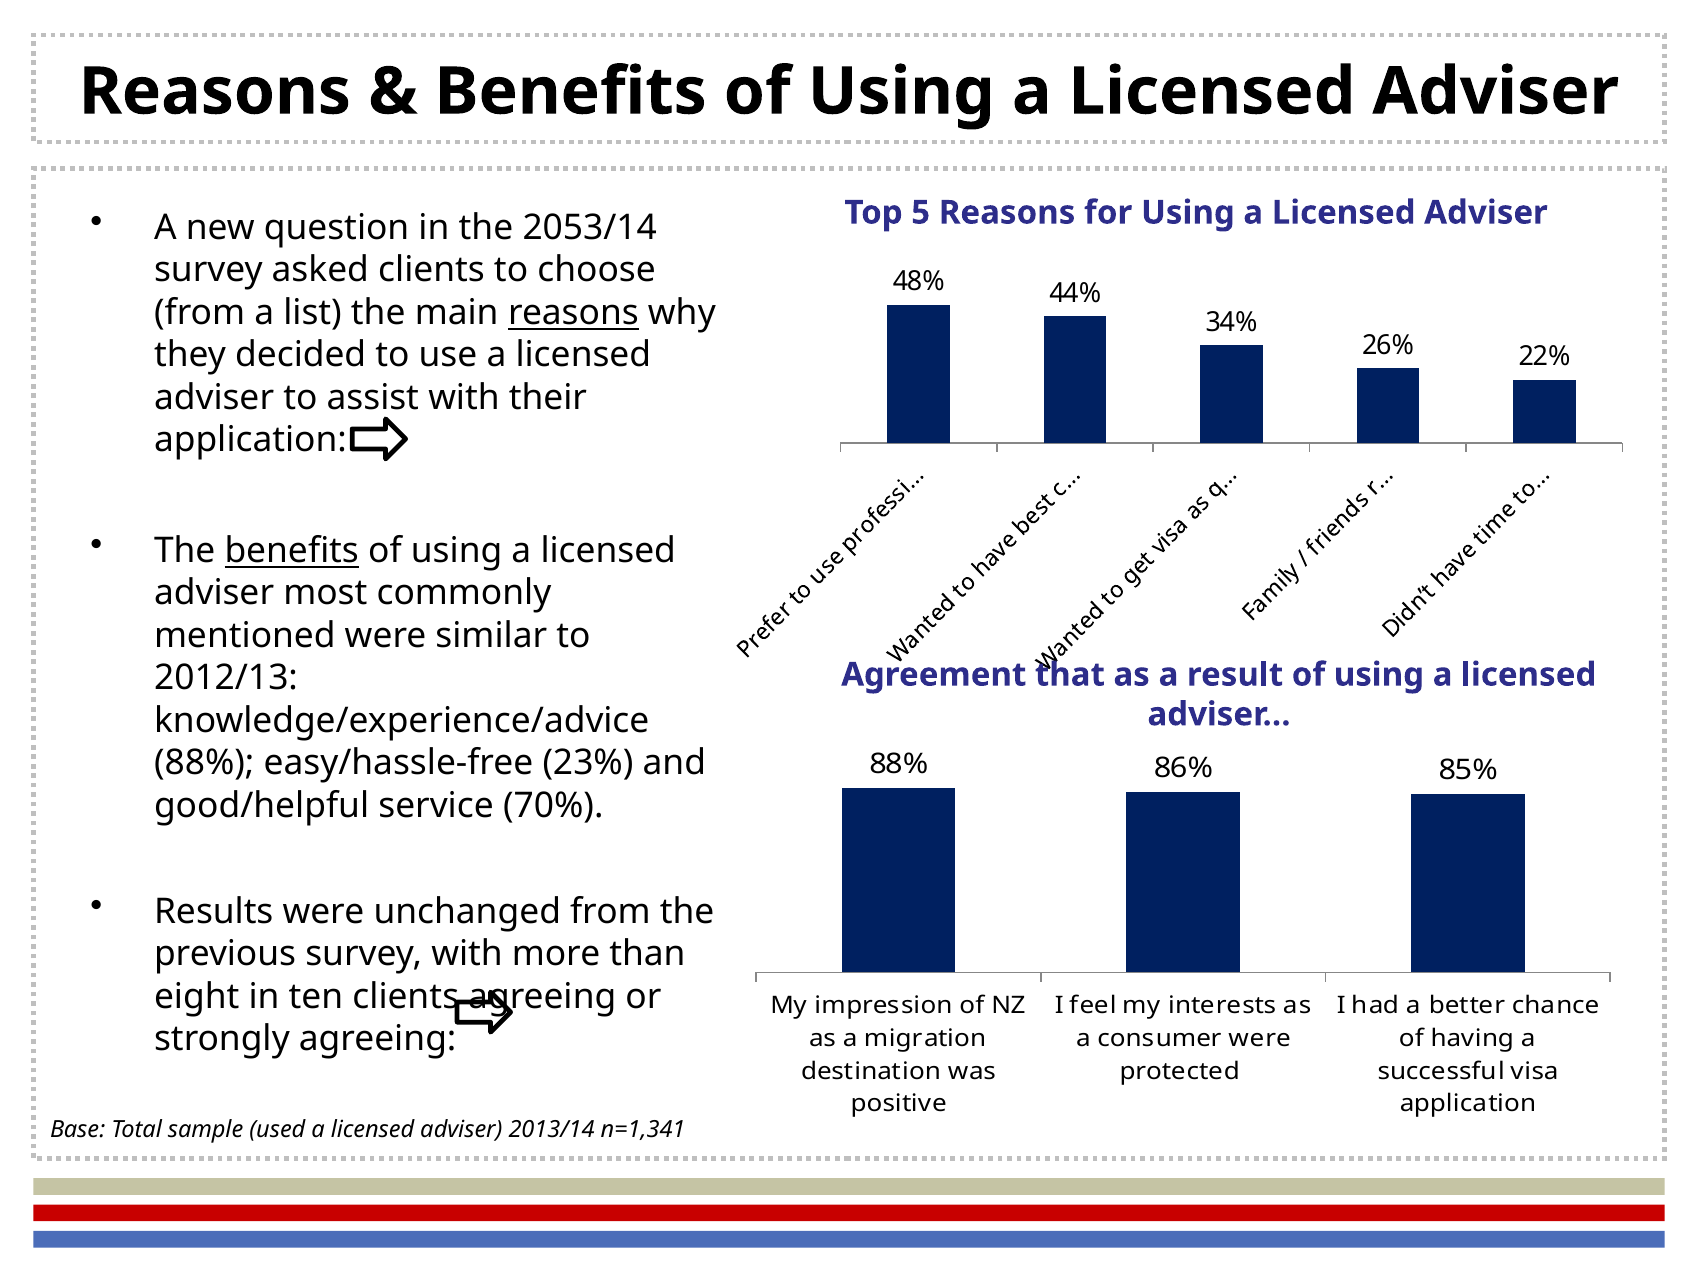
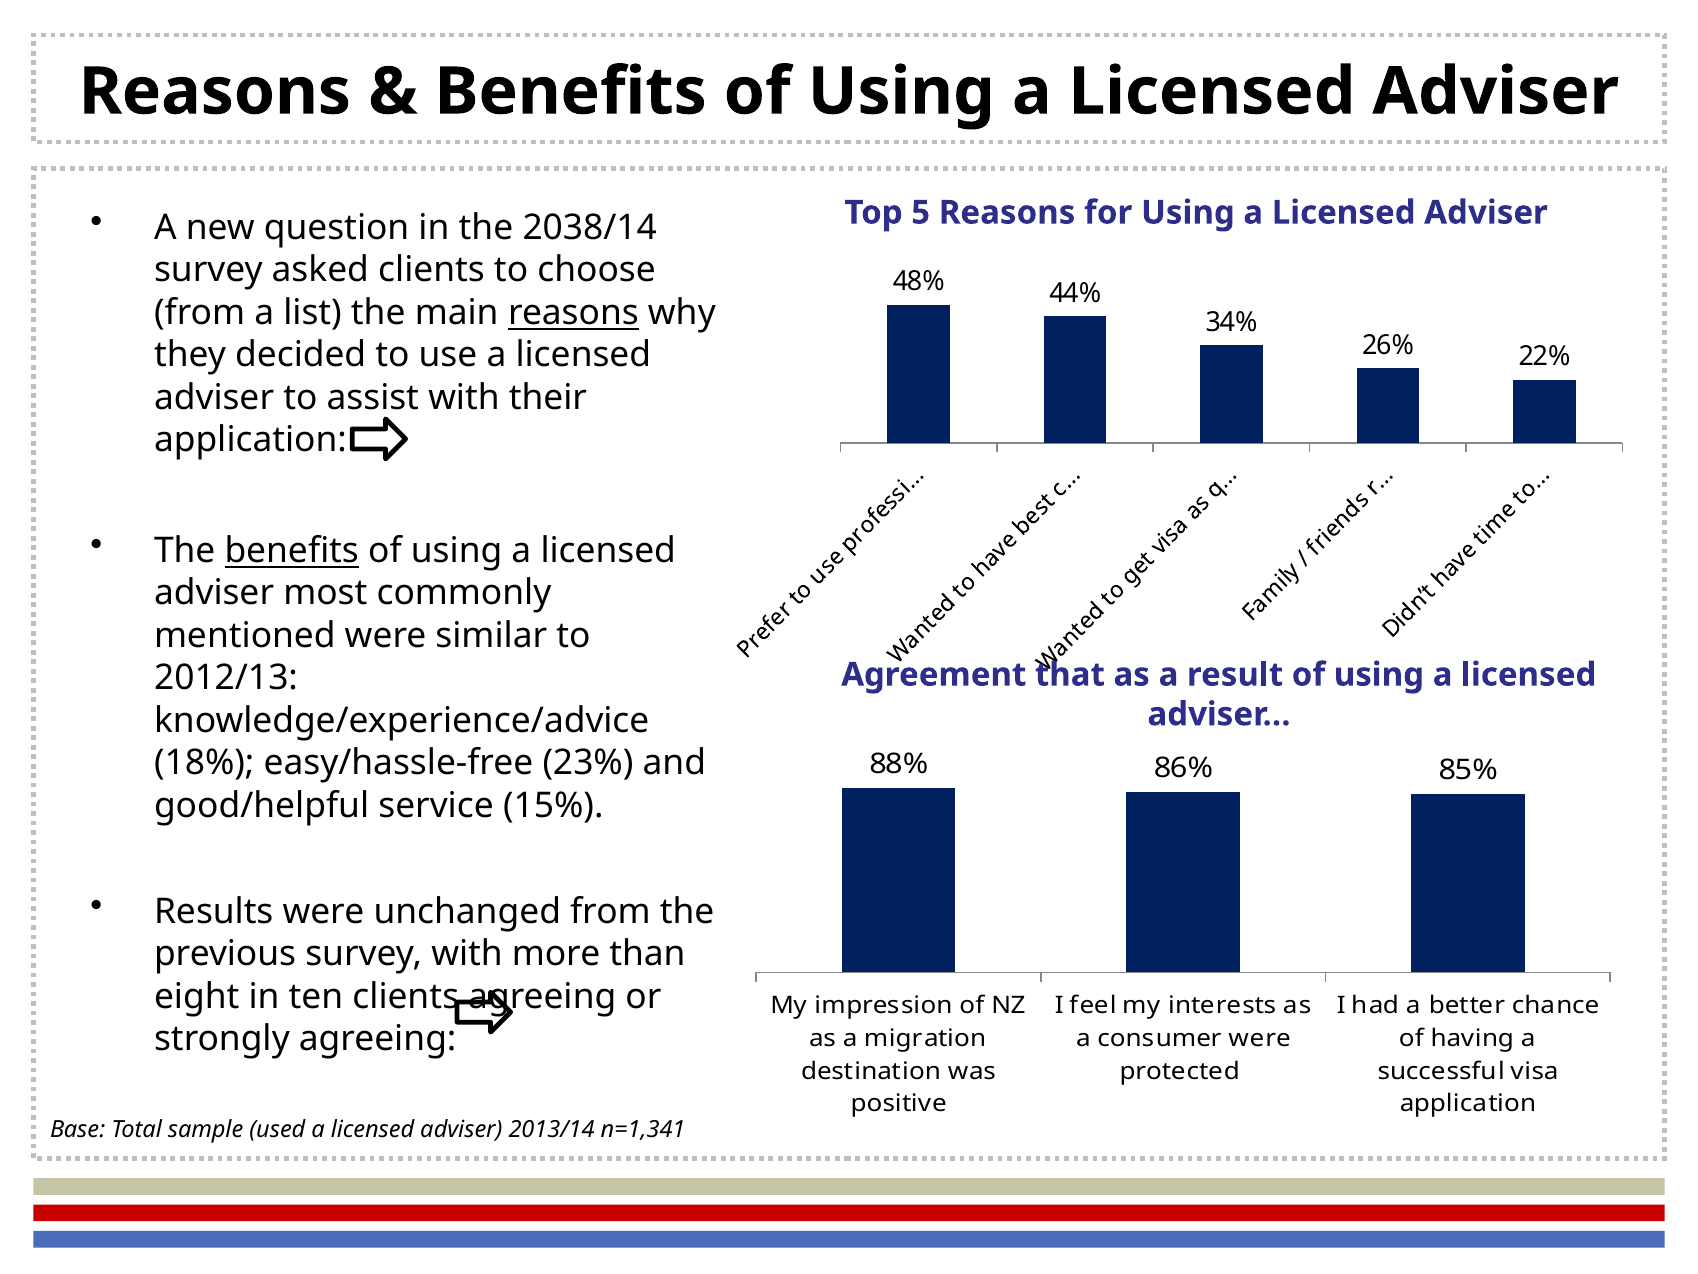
2053/14: 2053/14 -> 2038/14 (590, 228)
88%: 88% -> 18% (204, 763)
70%: 70% -> 15% (553, 805)
